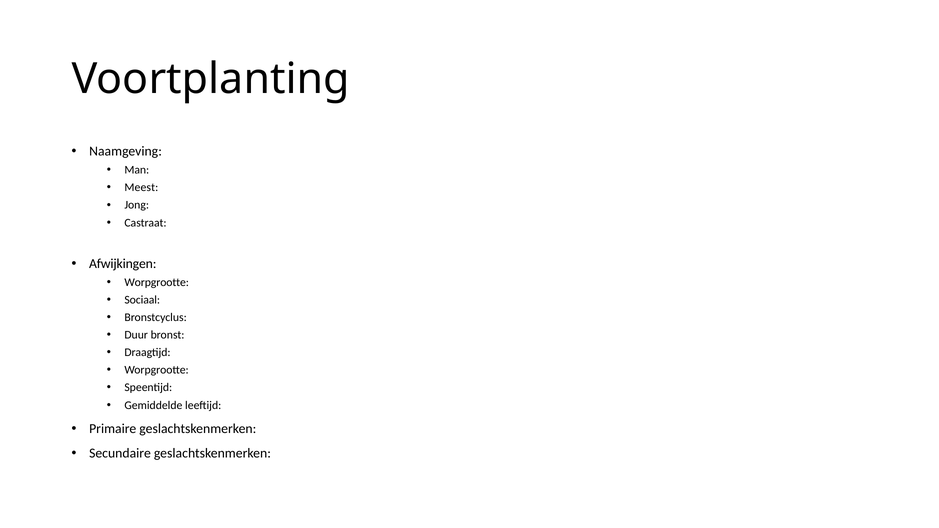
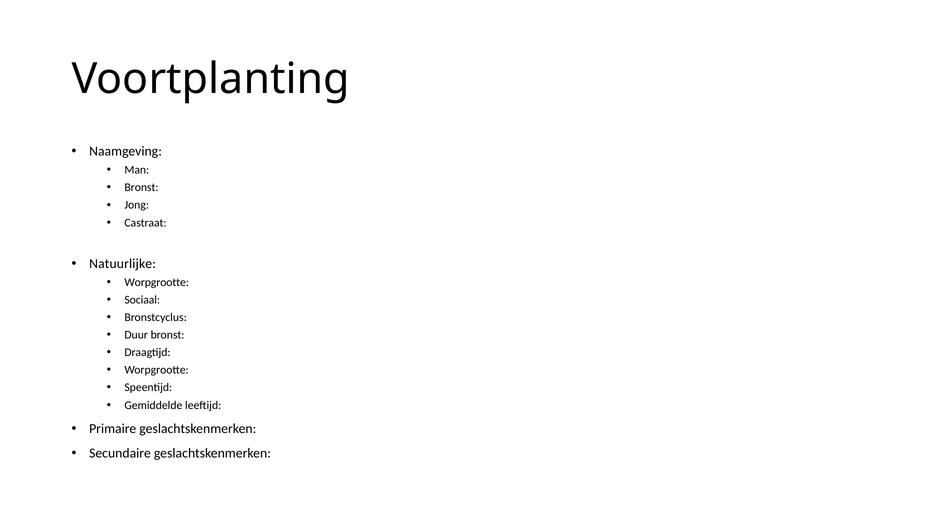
Meest: Meest -> Bronst (141, 188)
Afwijkingen: Afwijkingen -> Natuurlijke (123, 264)
